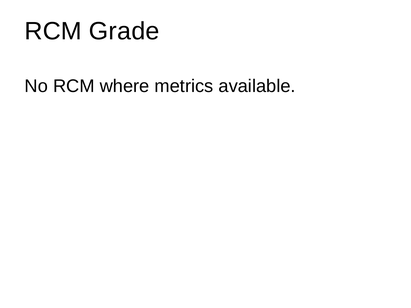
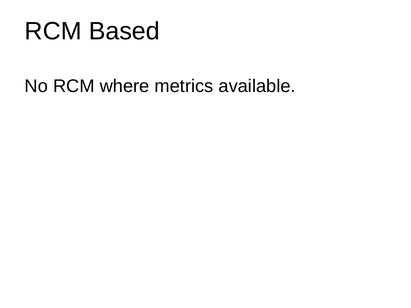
Grade: Grade -> Based (124, 31)
